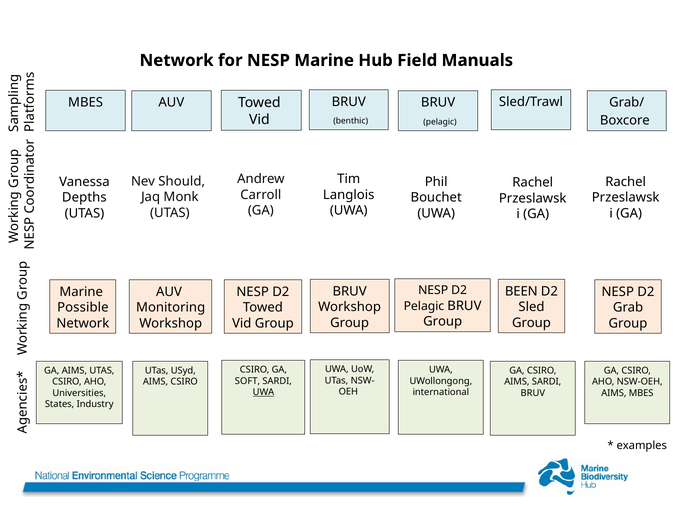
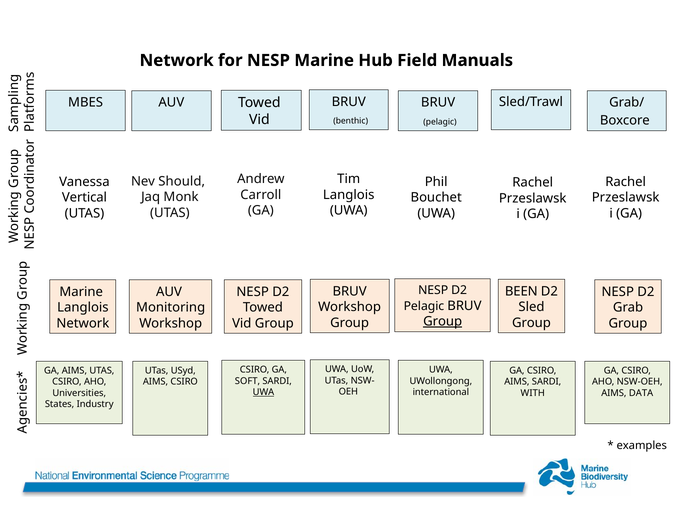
Depths: Depths -> Vertical (84, 198)
Possible: Possible -> Langlois (83, 308)
Group underline: none -> present (443, 322)
BRUV: BRUV -> WITH (533, 393)
AIMS MBES: MBES -> DATA (641, 393)
